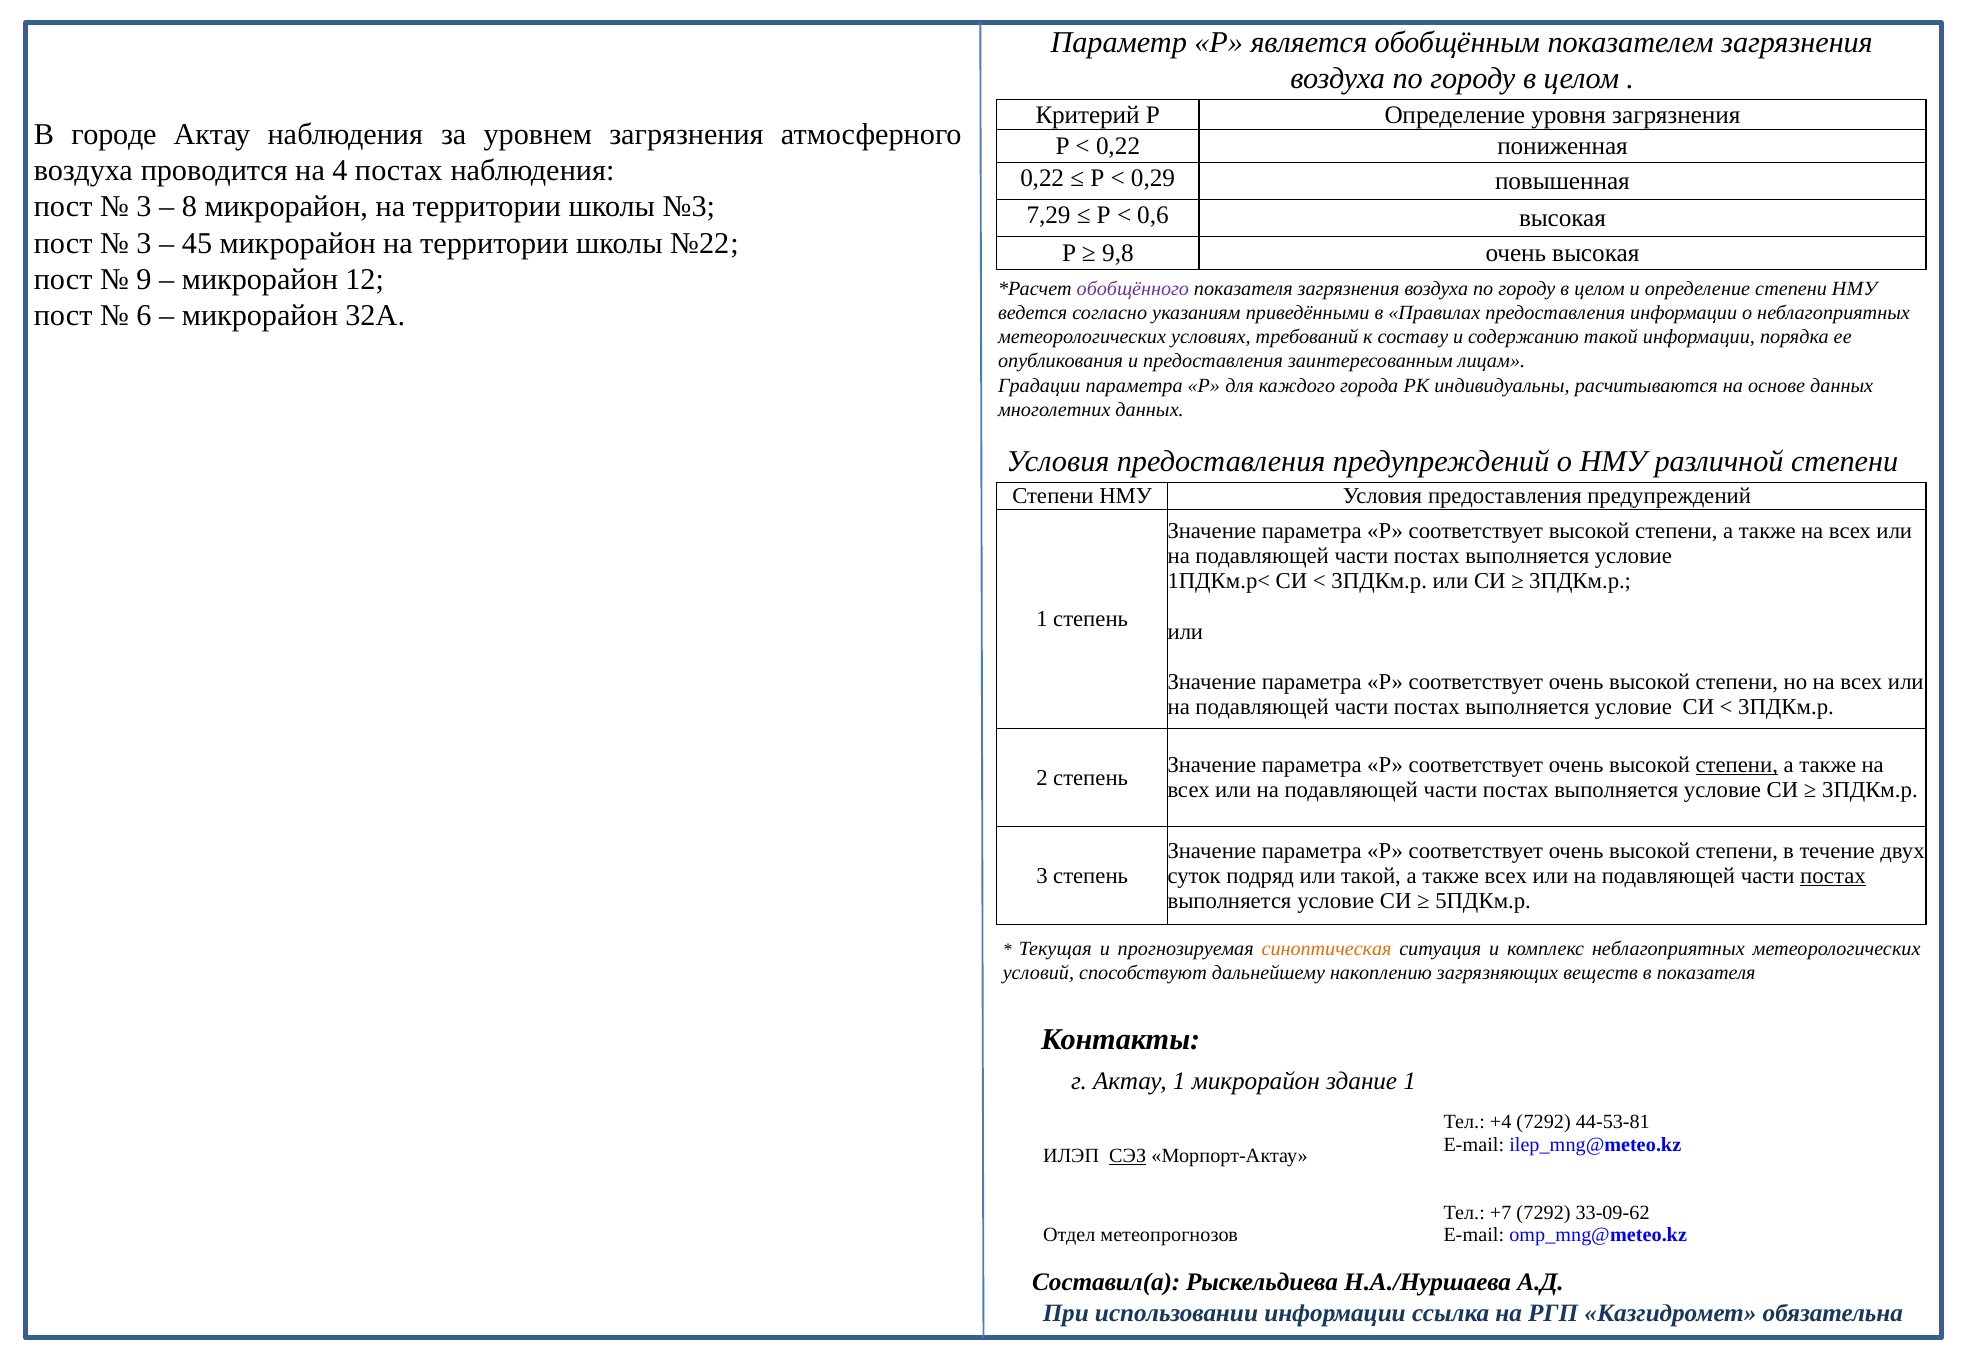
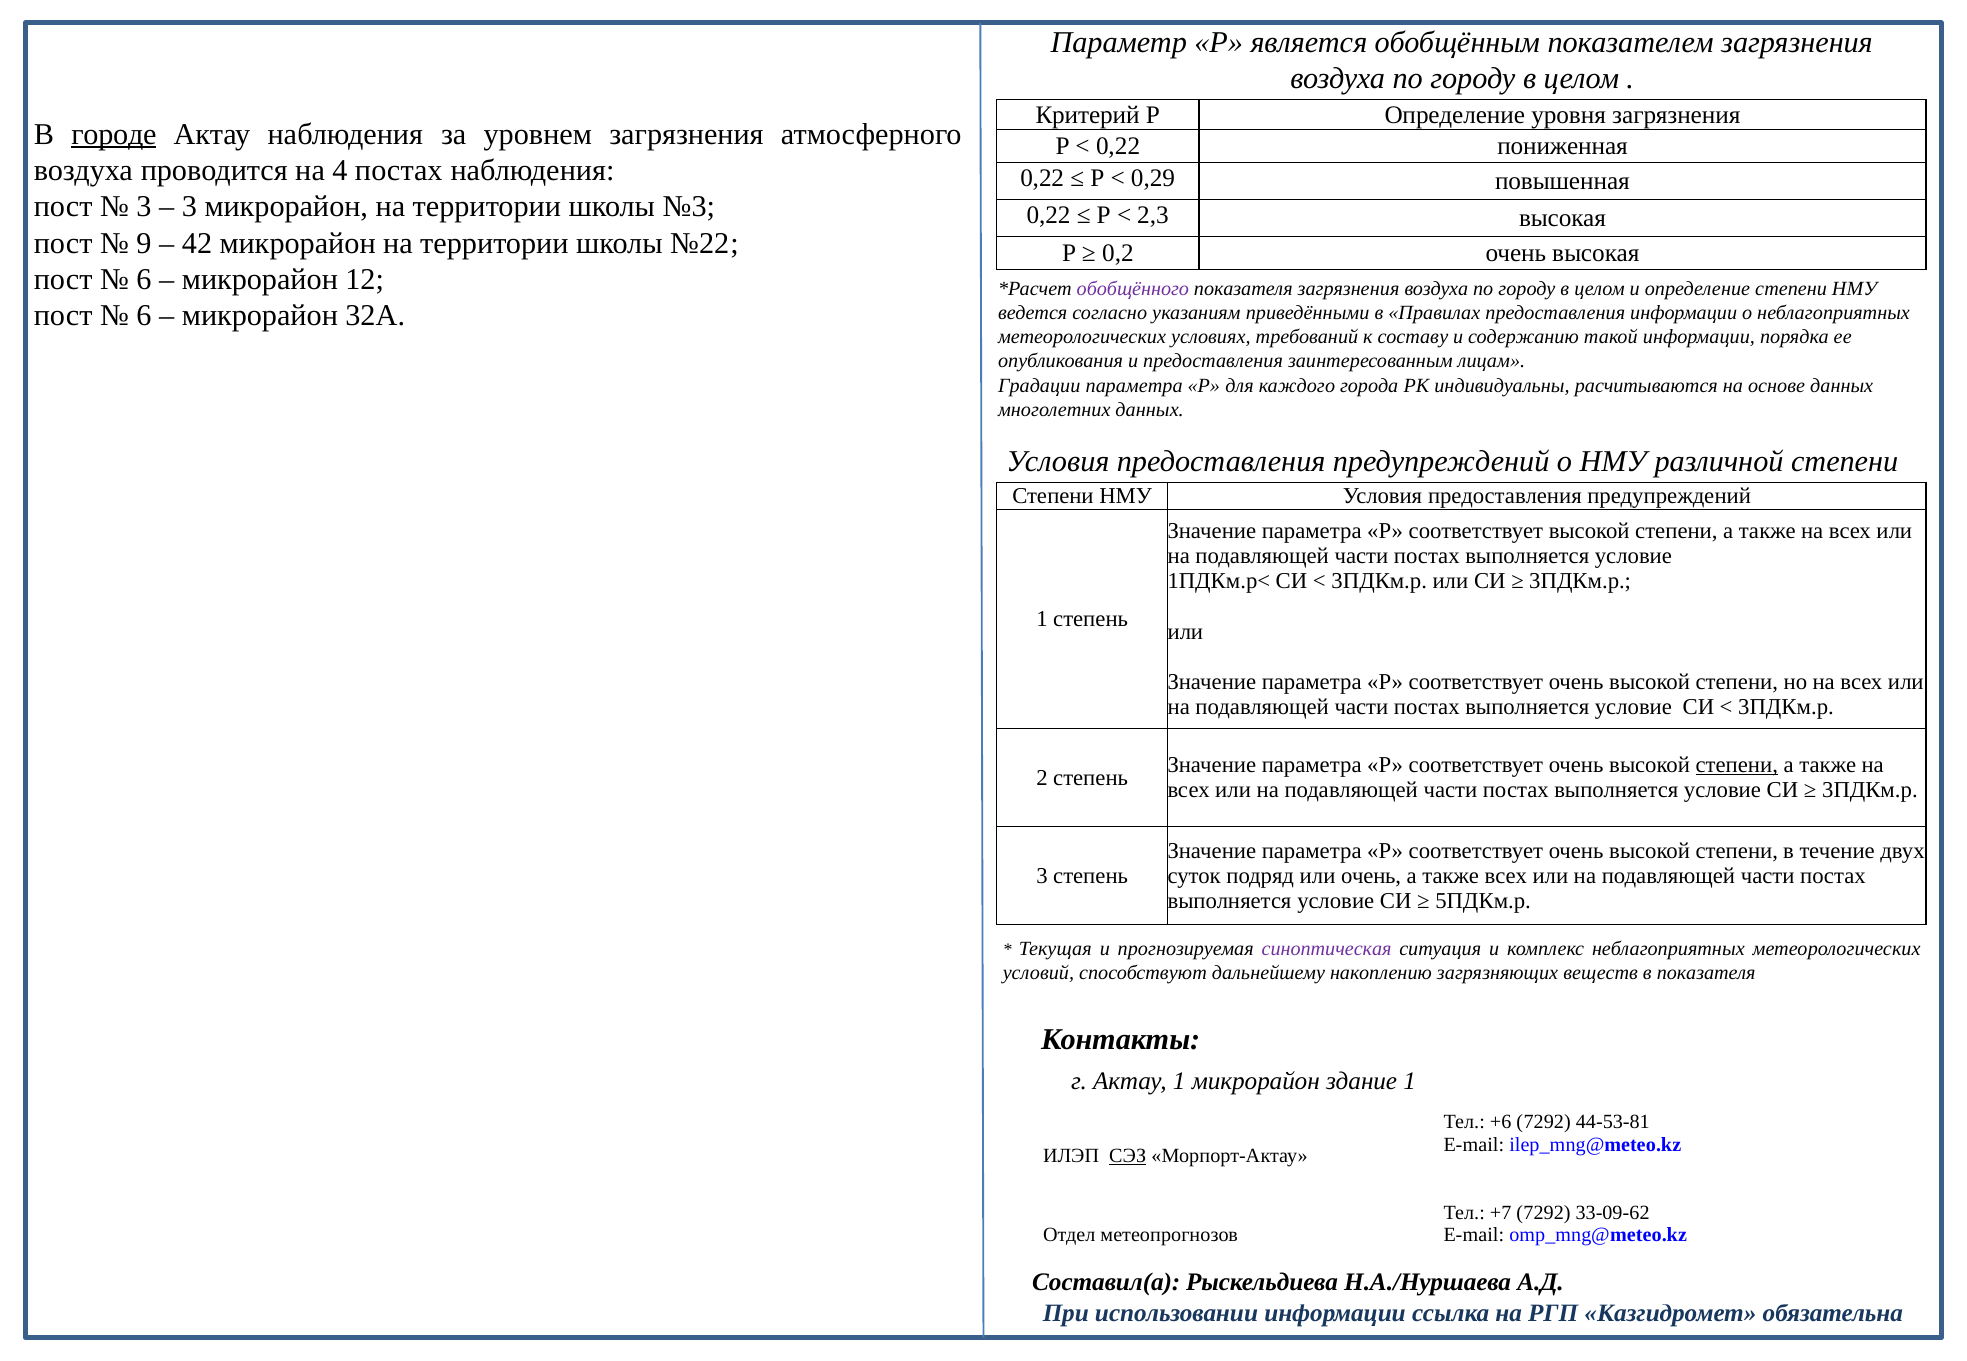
городе underline: none -> present (114, 134)
8: 8 -> 3 (189, 207)
7,29: 7,29 -> 0,22 (1049, 216)
0,6: 0,6 -> 2,3 (1153, 216)
3: 3 -> 9 (144, 243)
45: 45 -> 42 (197, 243)
9,8: 9,8 -> 0,2 (1118, 253)
9: 9 -> 6 (144, 280)
или такой: такой -> очень (1371, 876)
постах underline: present -> none (1833, 876)
синоптическая colour: orange -> purple (1327, 950)
+4: +4 -> +6 (1501, 1123)
